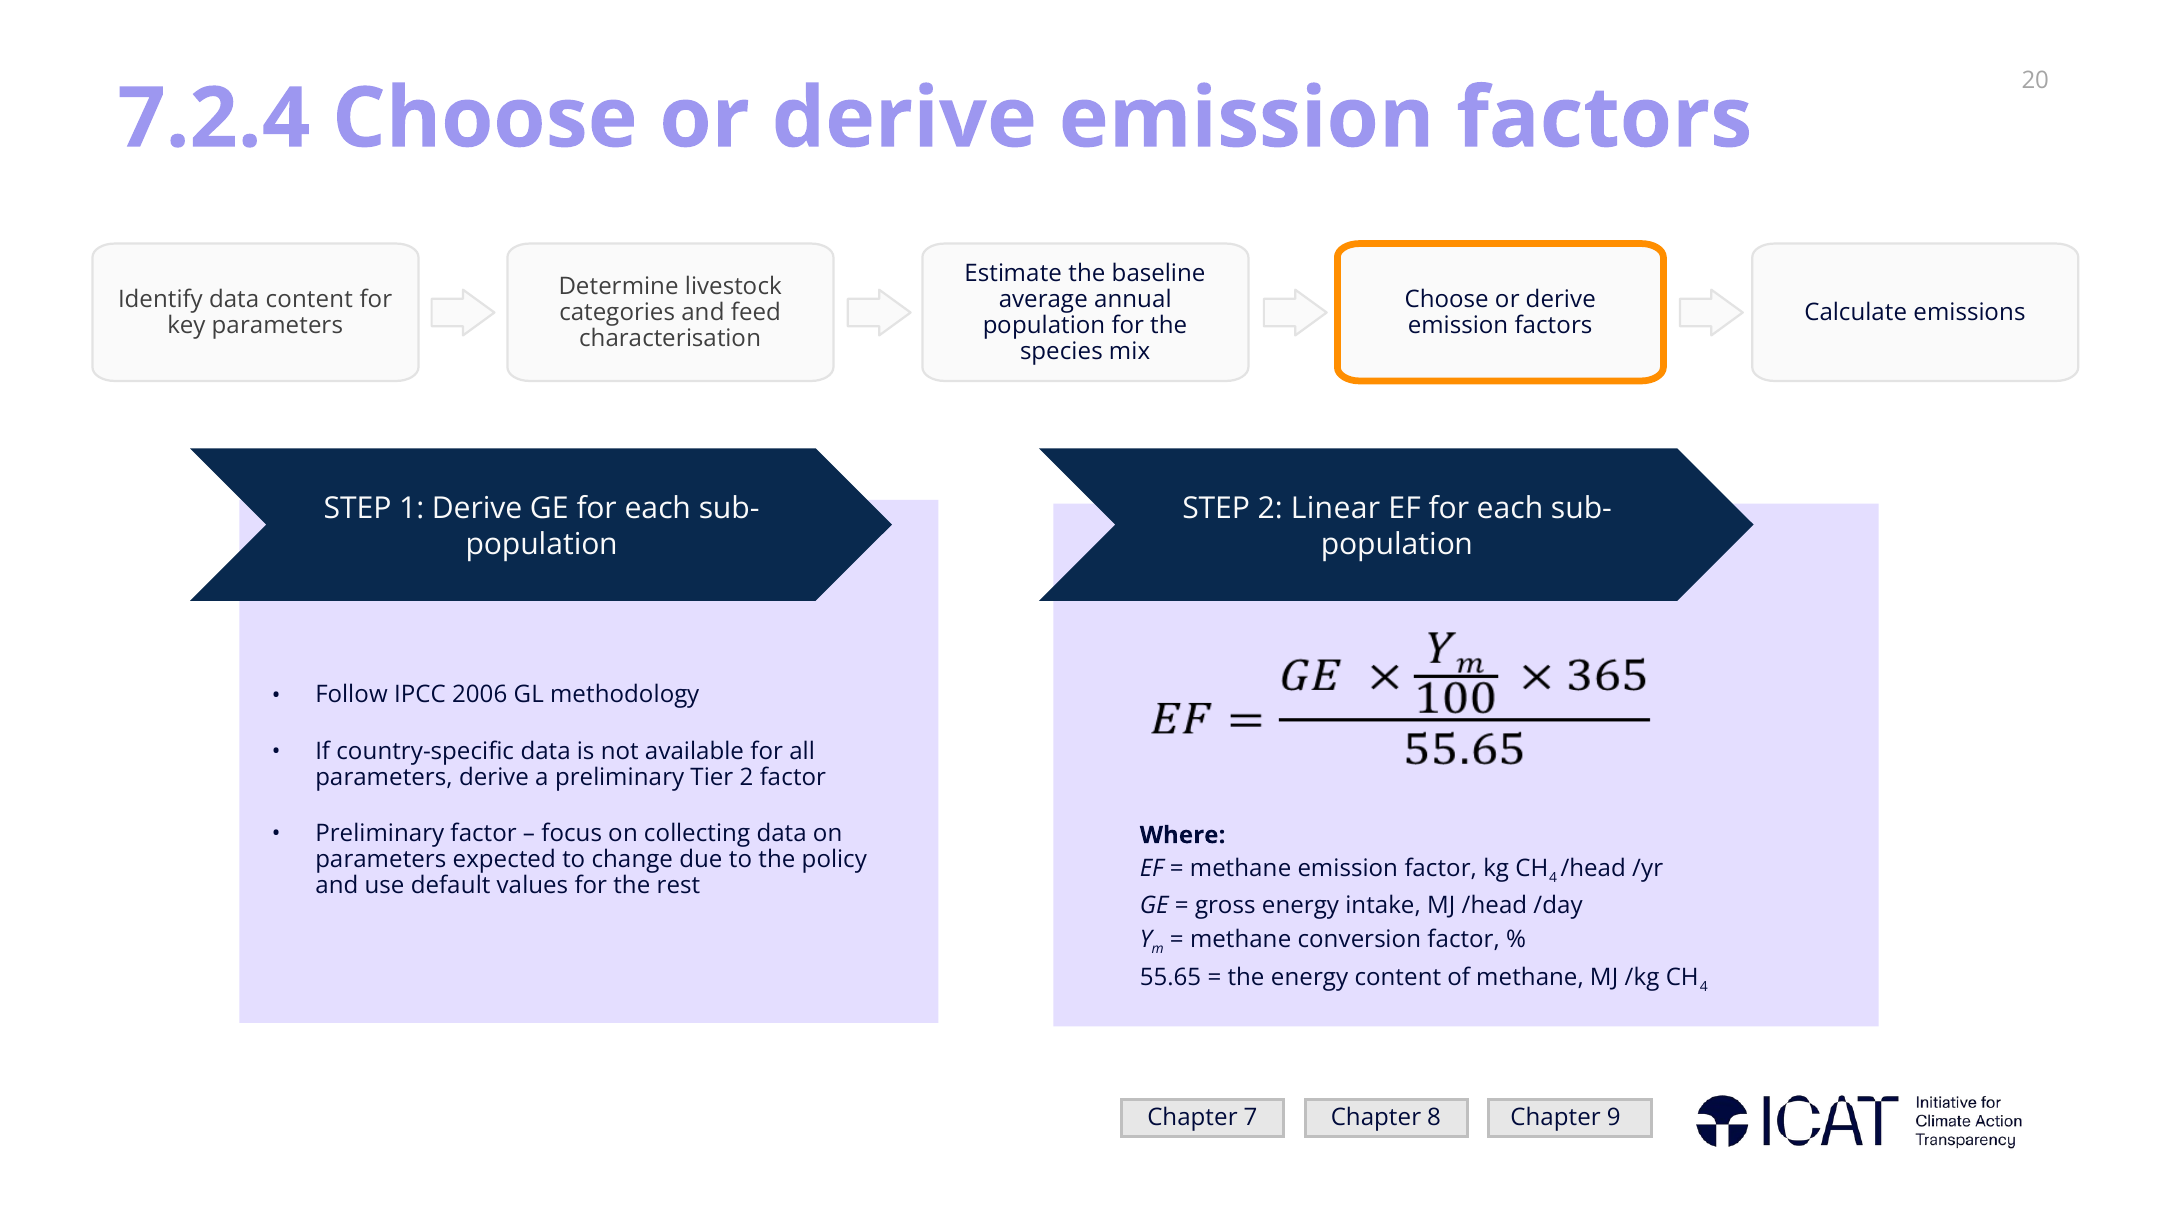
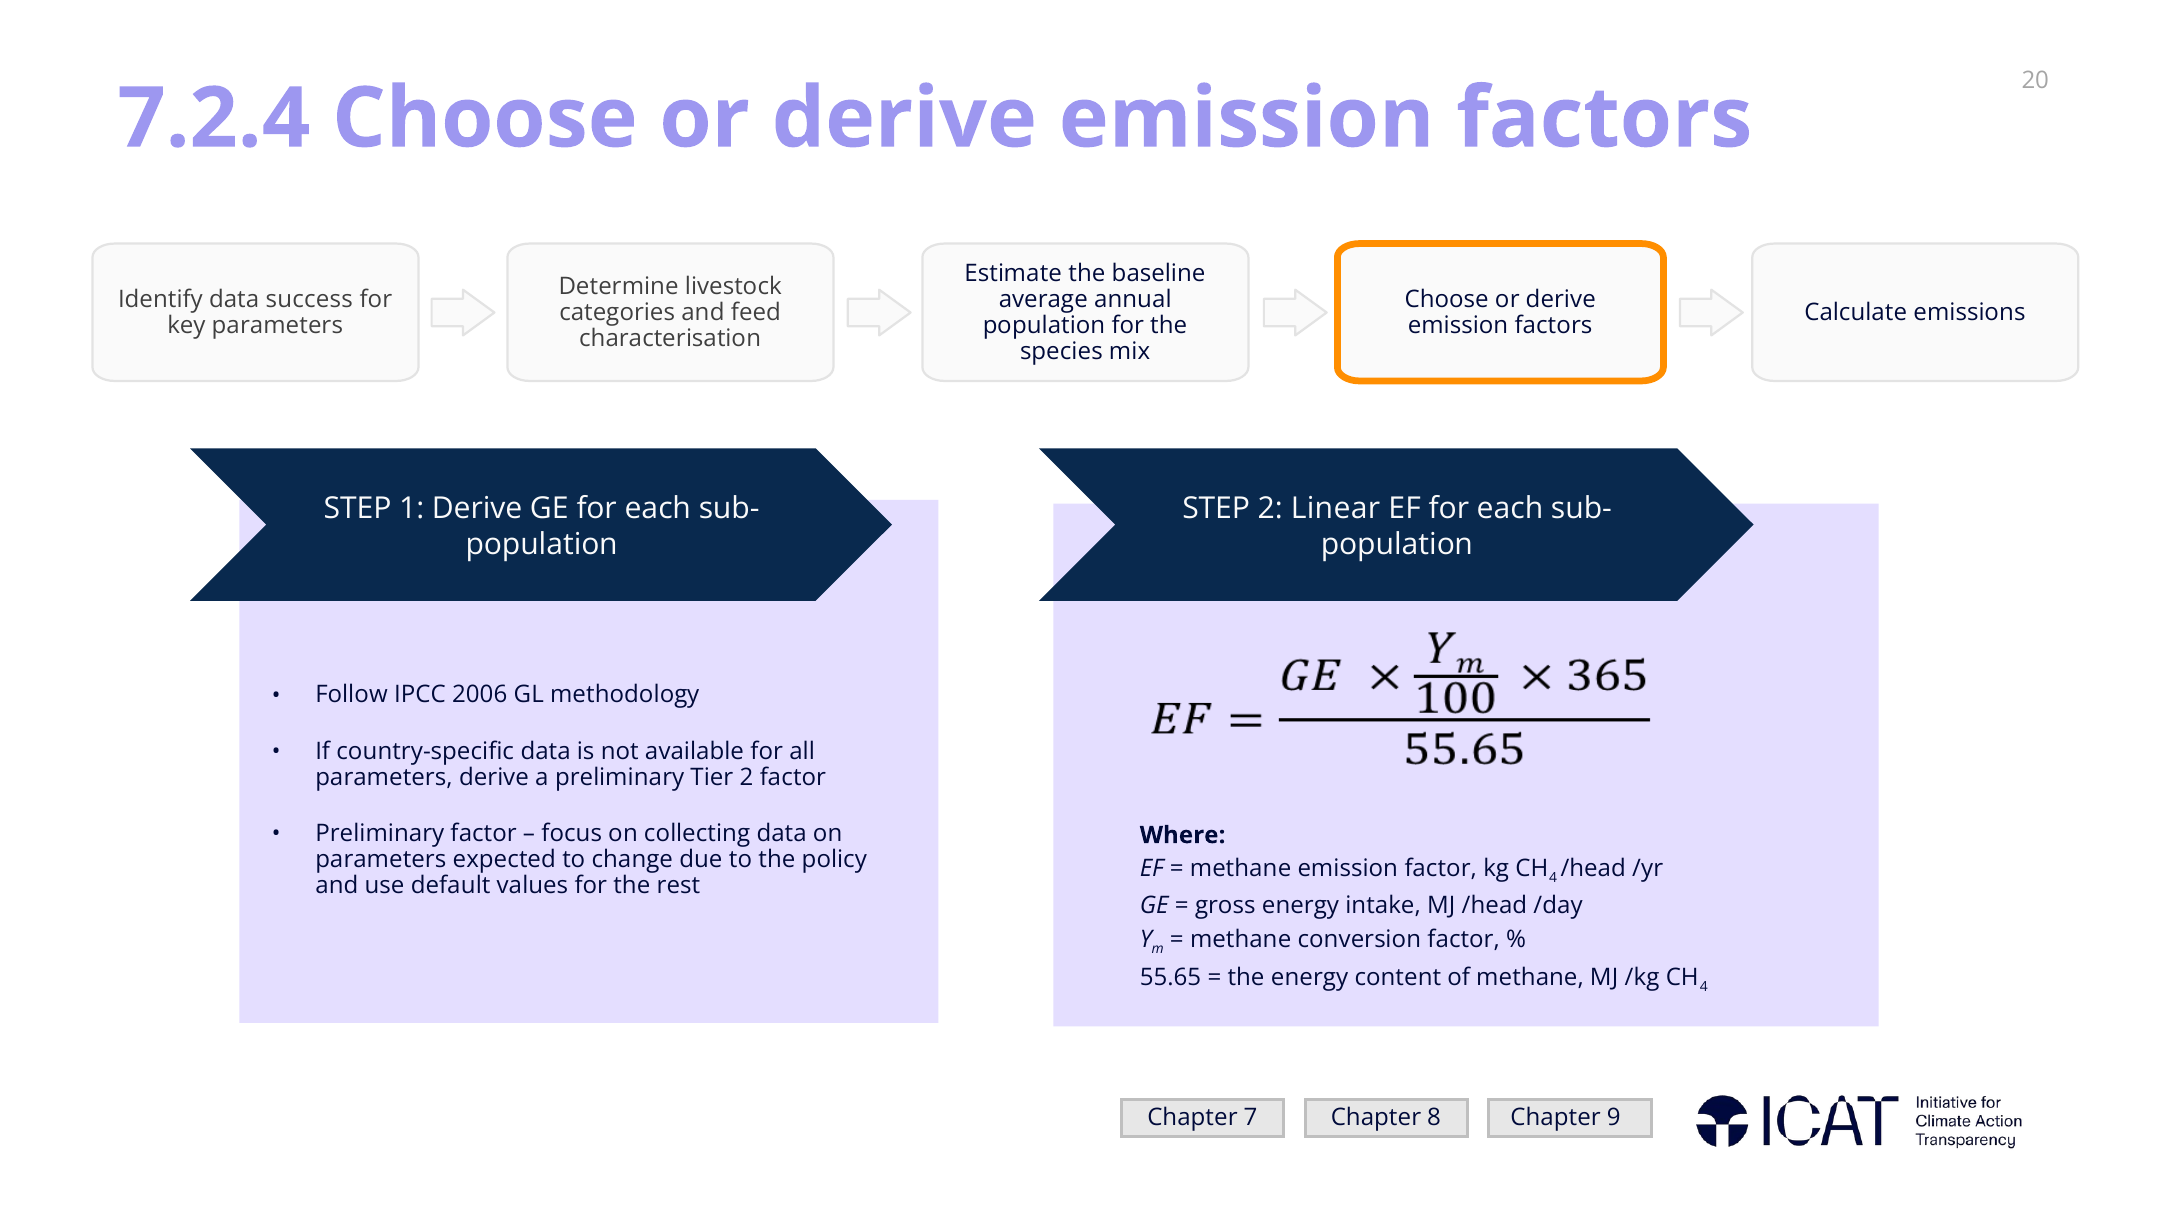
data content: content -> success (309, 299)
